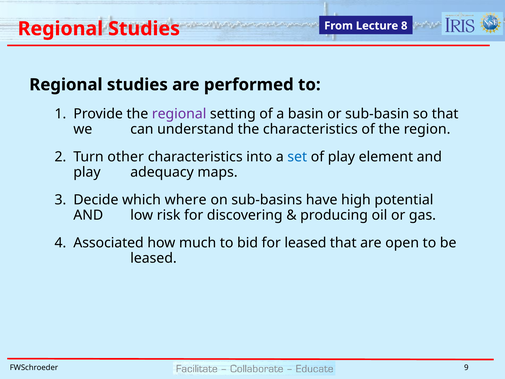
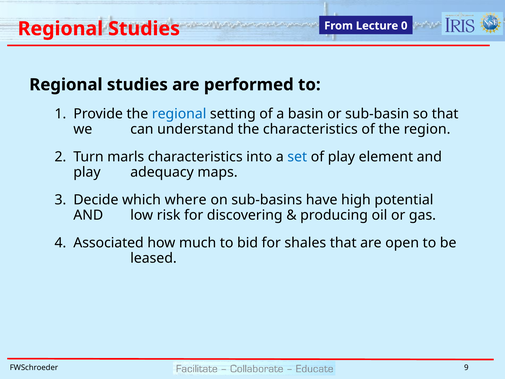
8: 8 -> 0 (404, 26)
regional colour: purple -> blue (179, 114)
other: other -> marls (126, 157)
for leased: leased -> shales (305, 243)
